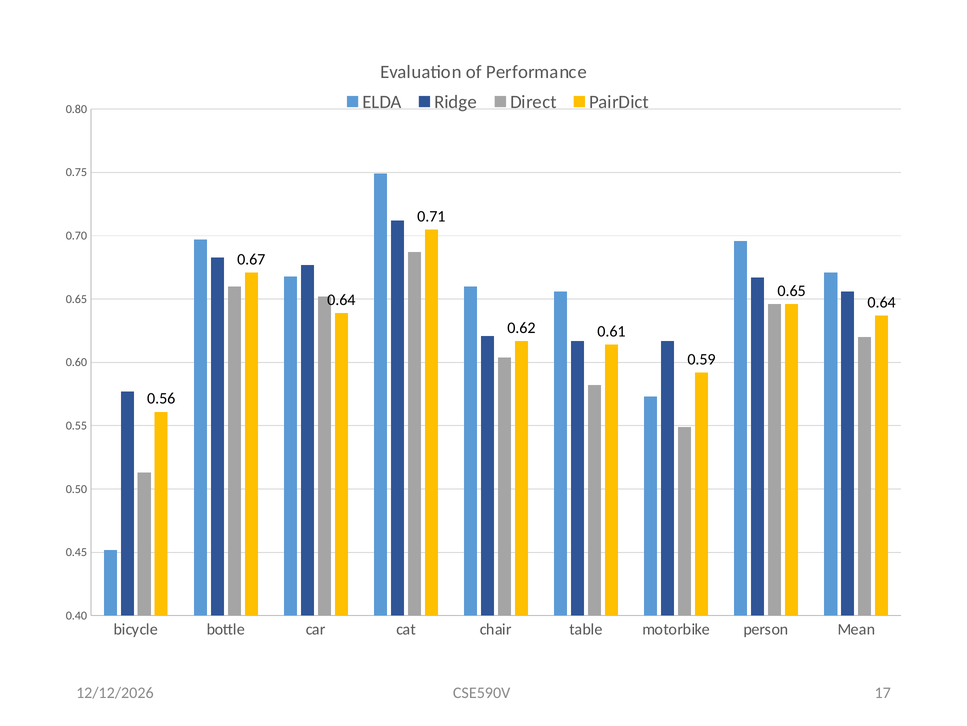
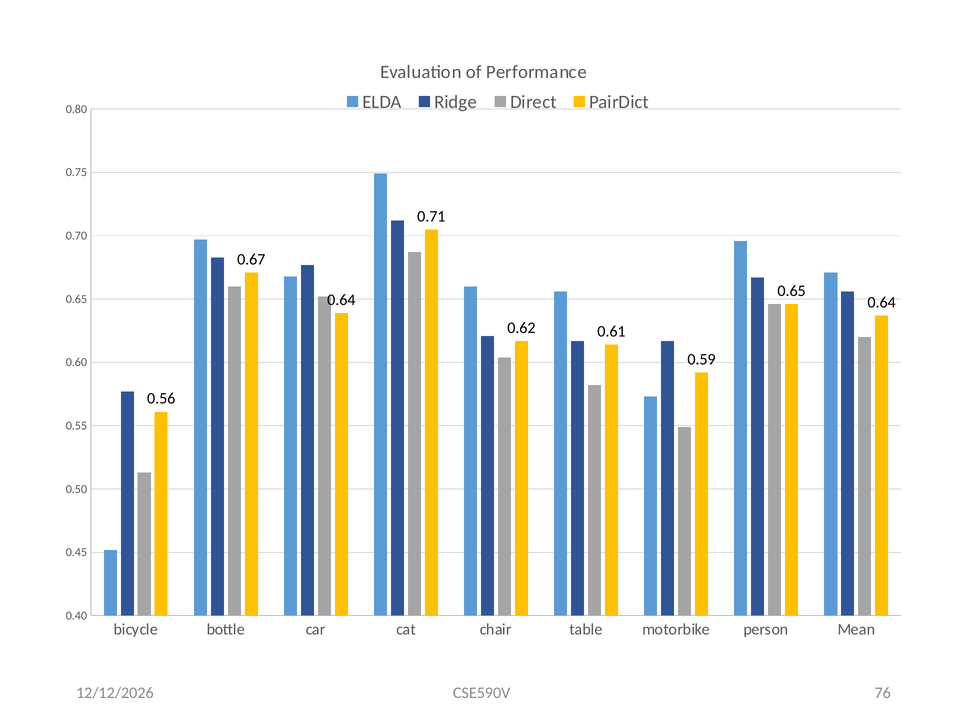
17: 17 -> 76 (883, 692)
